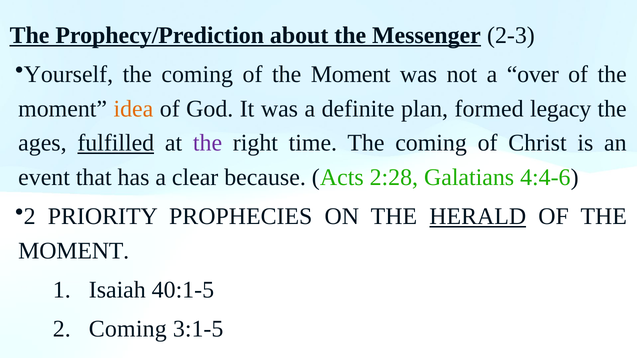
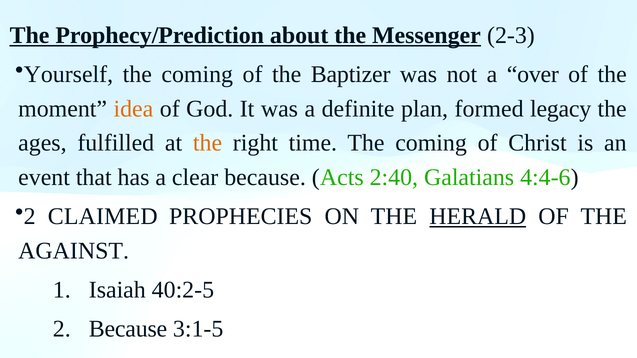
coming of the Moment: Moment -> Baptizer (351, 74)
fulfilled underline: present -> none (116, 143)
the colour: purple -> orange (208, 143)
2:28: 2:28 -> 2:40 (394, 178)
PRIORITY: PRIORITY -> CLAIMED (103, 217)
MOMENT: MOMENT -> AGAINST (74, 251)
40:1-5: 40:1-5 -> 40:2-5 (183, 290)
2 Coming: Coming -> Because (128, 329)
